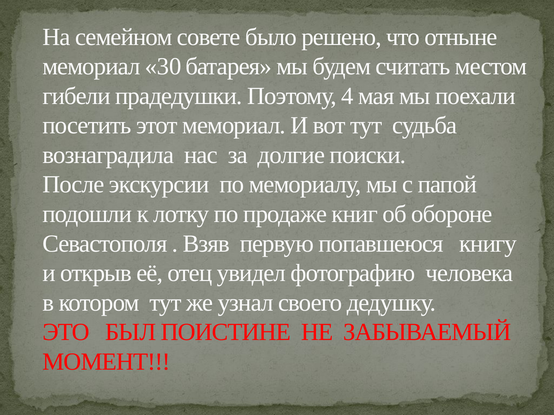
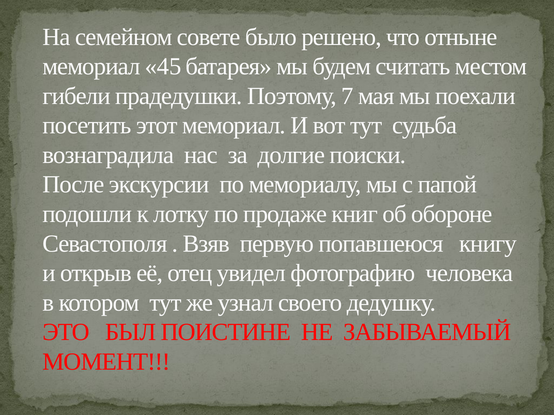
30: 30 -> 45 (163, 67)
4: 4 -> 7 (347, 96)
